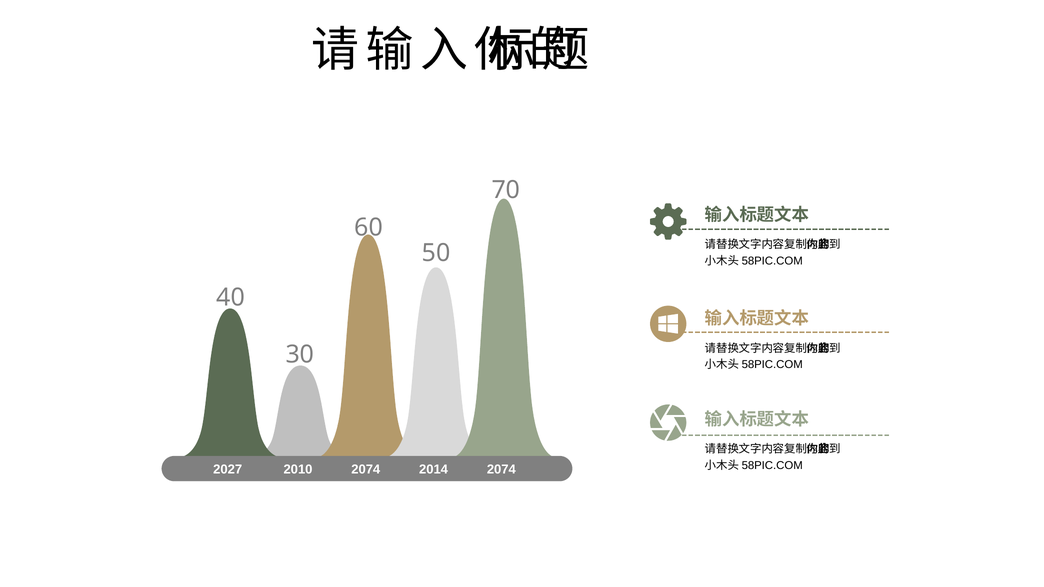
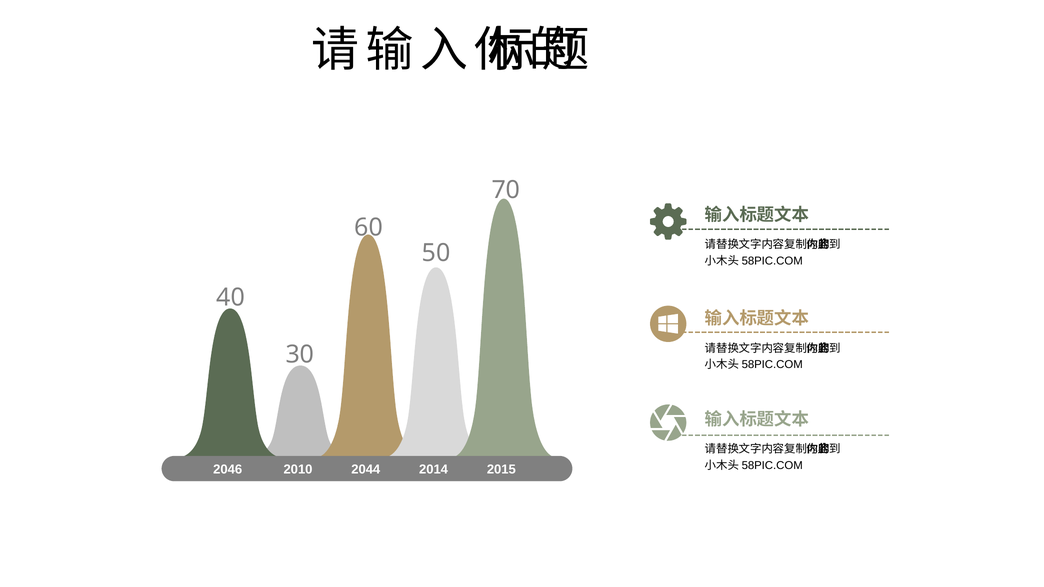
2027: 2027 -> 2046 (228, 470)
2074: 2074 -> 2044 (366, 470)
2074: 2074 -> 2015 (501, 470)
